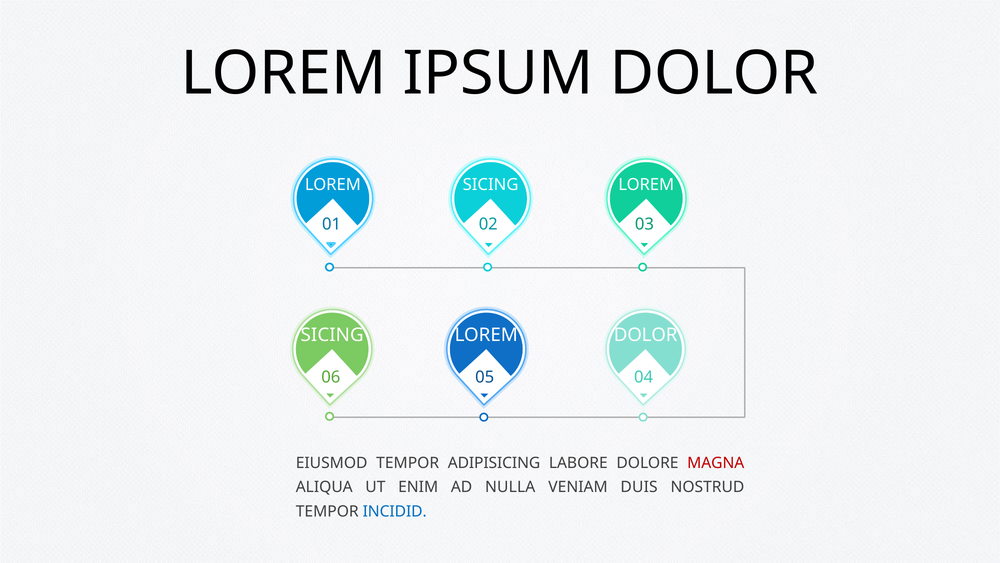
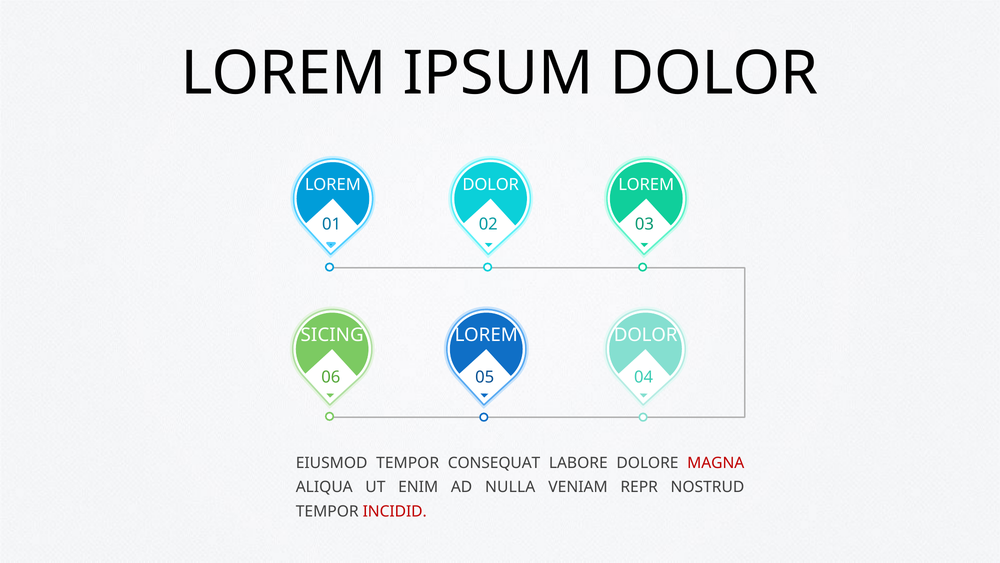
SICING: SICING -> DOLOR (491, 184)
ADIPISICING: ADIPISICING -> CONSEQUAT (494, 462)
DUIS: DUIS -> REPR (639, 487)
INCIDID colour: blue -> red (395, 511)
